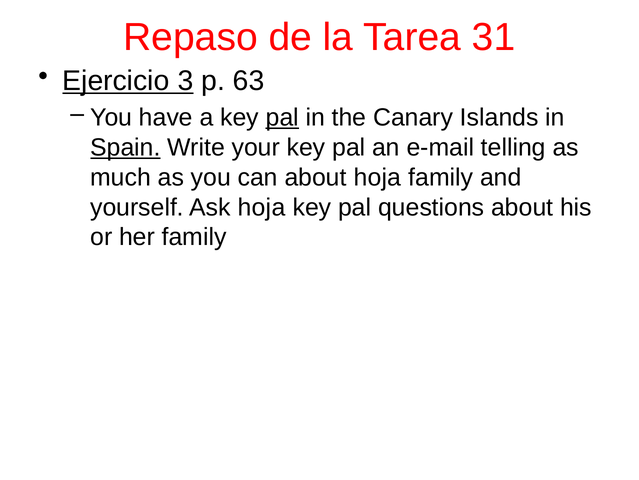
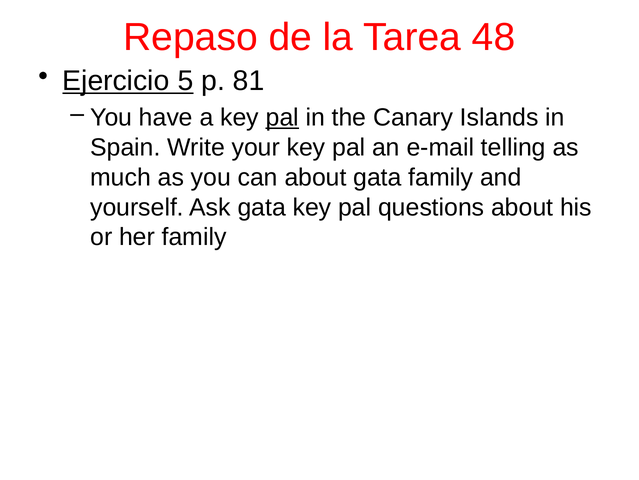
31: 31 -> 48 (494, 37)
3: 3 -> 5 (185, 81)
63: 63 -> 81 (249, 81)
Spain underline: present -> none (125, 147)
about hoja: hoja -> gata (378, 177)
Ask hoja: hoja -> gata (262, 207)
